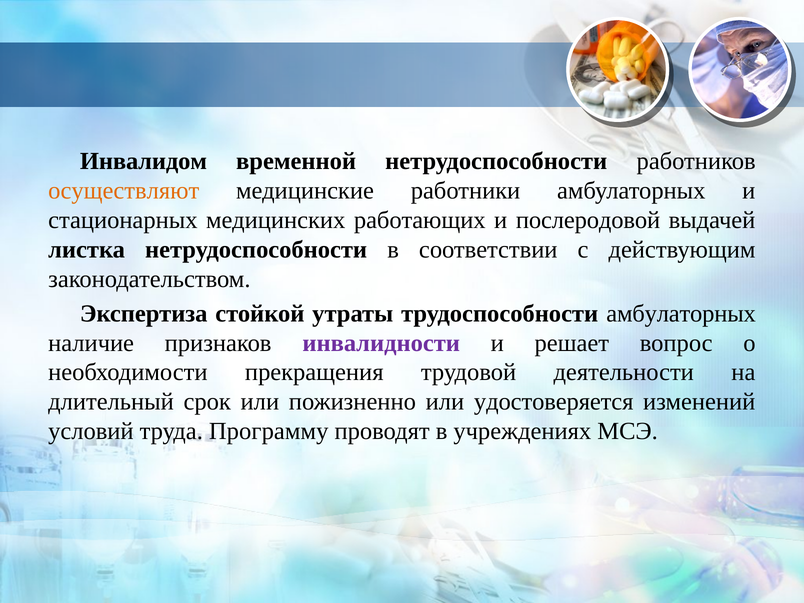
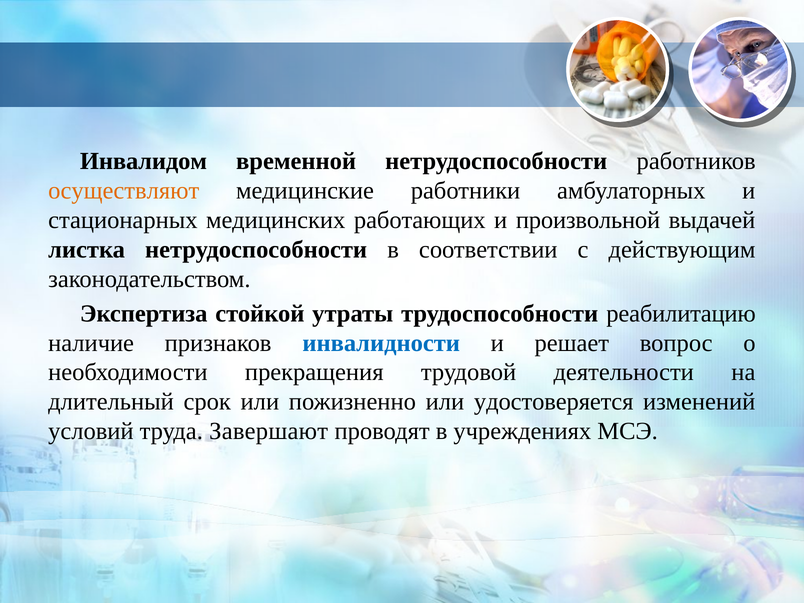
послеродовой: послеродовой -> произвольной (588, 220)
трудоспособности амбулаторных: амбулаторных -> реабилитацию (681, 313)
инвалидности colour: purple -> blue (381, 343)
Программу: Программу -> Завершают (269, 431)
